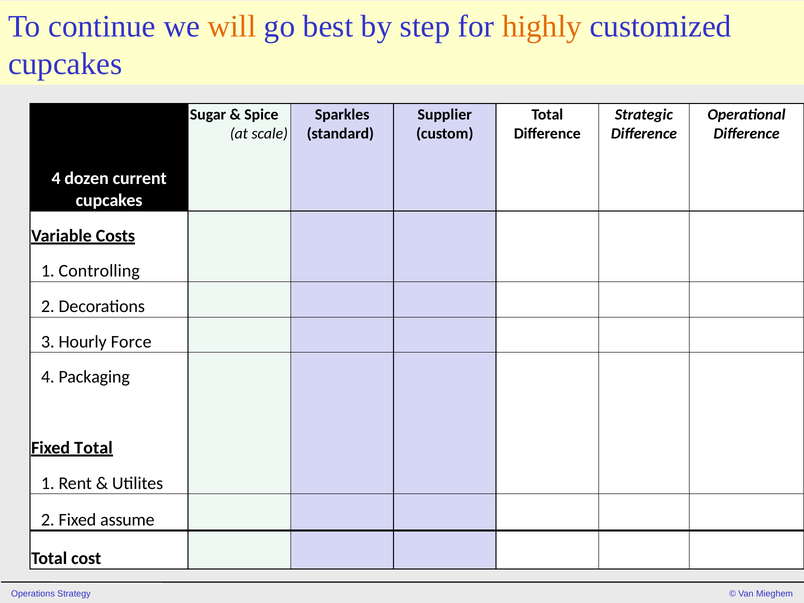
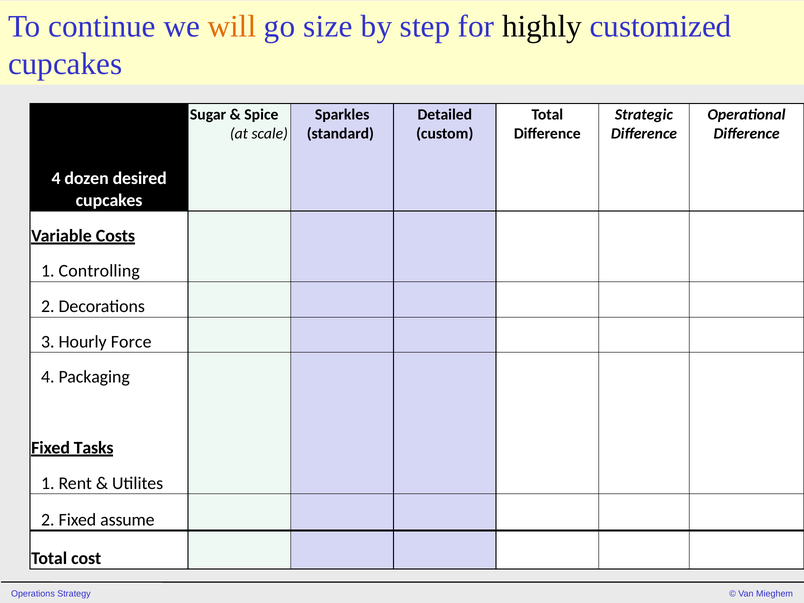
best: best -> size (328, 27)
highly colour: orange -> black (542, 27)
Supplier: Supplier -> Detailed (445, 114)
current: current -> desired (140, 178)
Fixed Total: Total -> Tasks (94, 448)
